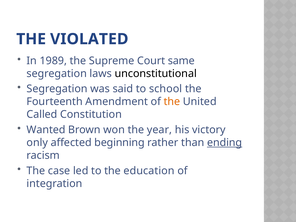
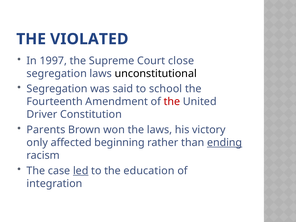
1989: 1989 -> 1997 (53, 61)
same: same -> close (181, 61)
the colour: orange -> red (172, 102)
Called: Called -> Driver (42, 114)
Wanted: Wanted -> Parents (46, 130)
the year: year -> laws (160, 130)
led underline: none -> present (81, 171)
